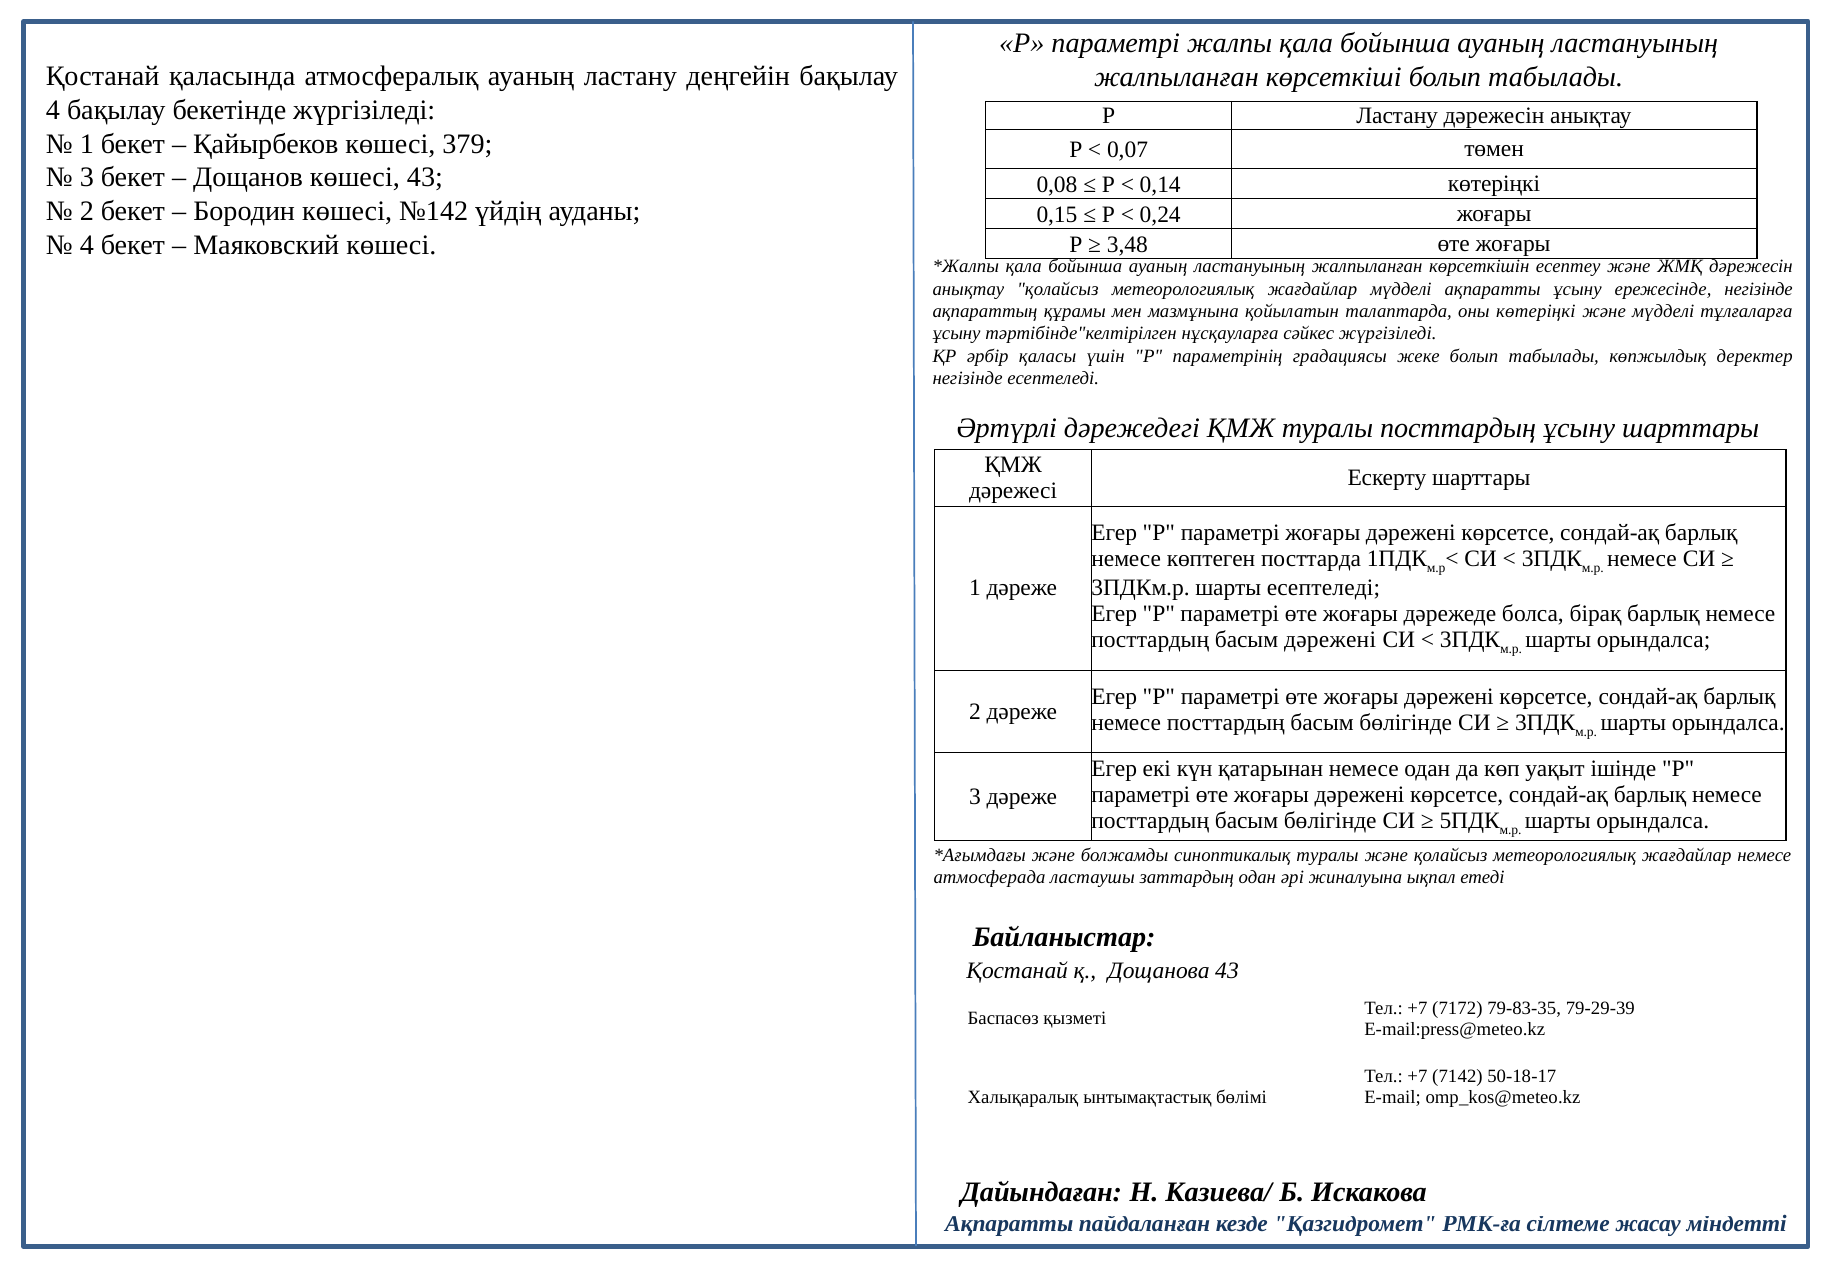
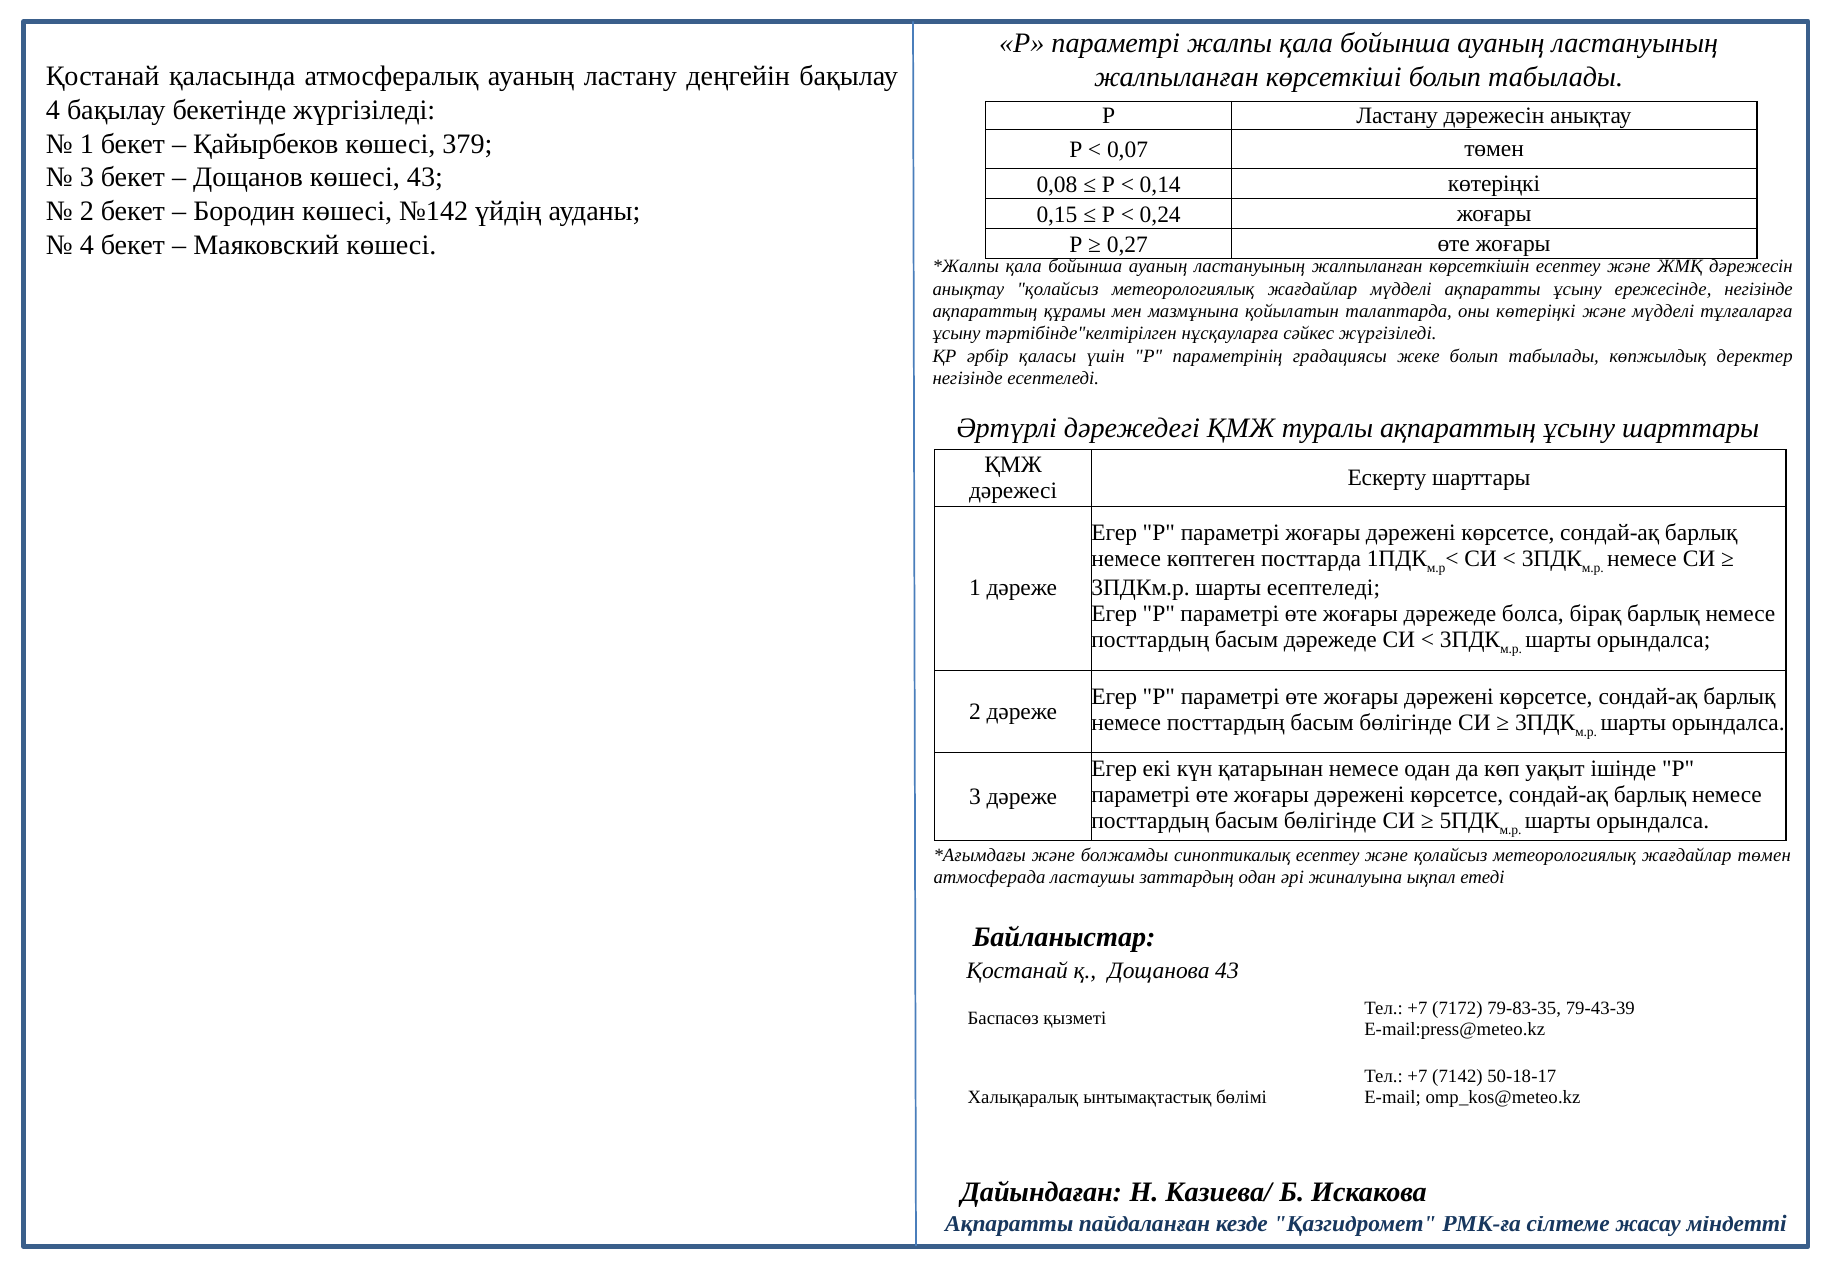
3,48: 3,48 -> 0,27 (1127, 245)
туралы посттардың: посттардың -> ақпараттың (1458, 429)
басым дәрежені: дәрежені -> дәрежеде (1330, 640)
синоптикалық туралы: туралы -> есептеу (1328, 855)
жағдайлар немесе: немесе -> төмен (1764, 855)
79-29-39: 79-29-39 -> 79-43-39 (1600, 1009)
